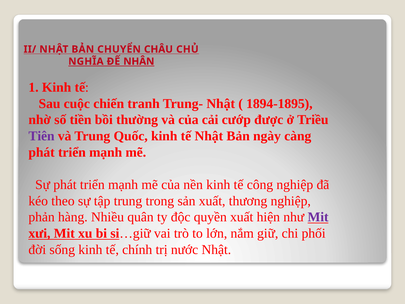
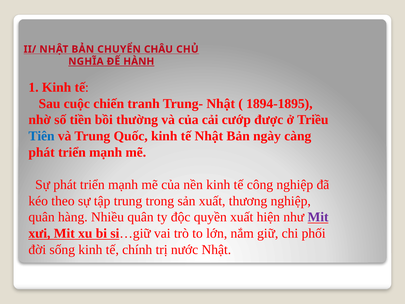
NHÂN: NHÂN -> HÀNH (139, 61)
Tiên colour: purple -> blue (42, 136)
phản: phản -> quân (42, 217)
